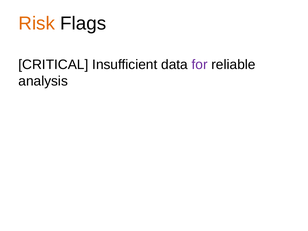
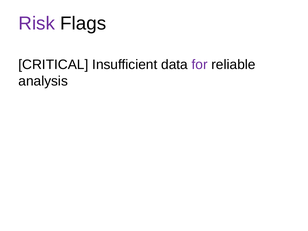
Risk colour: orange -> purple (37, 23)
